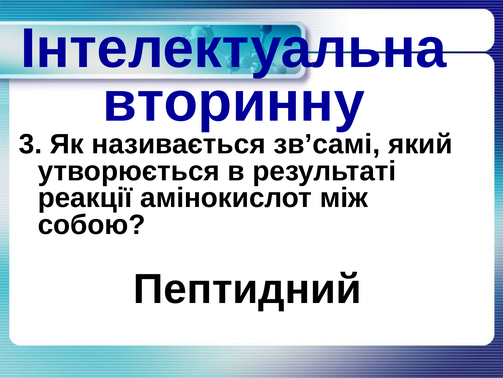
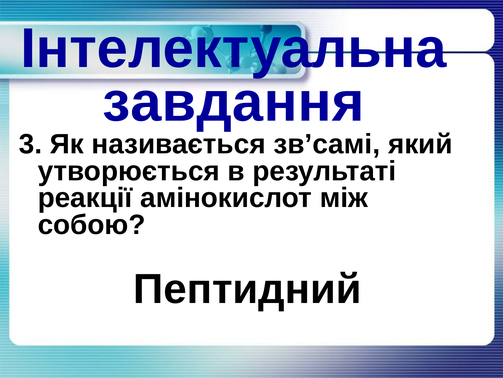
вторинну: вторинну -> завдання (233, 102)
